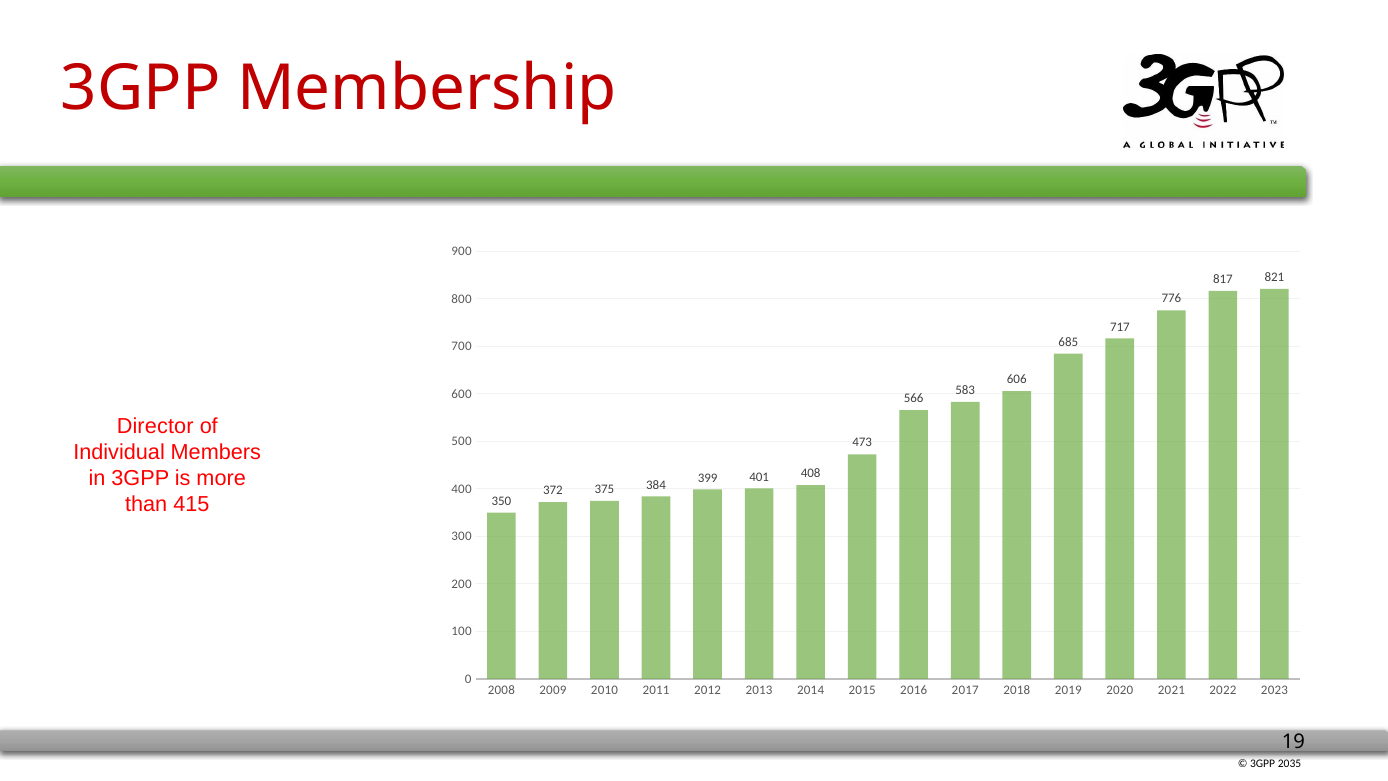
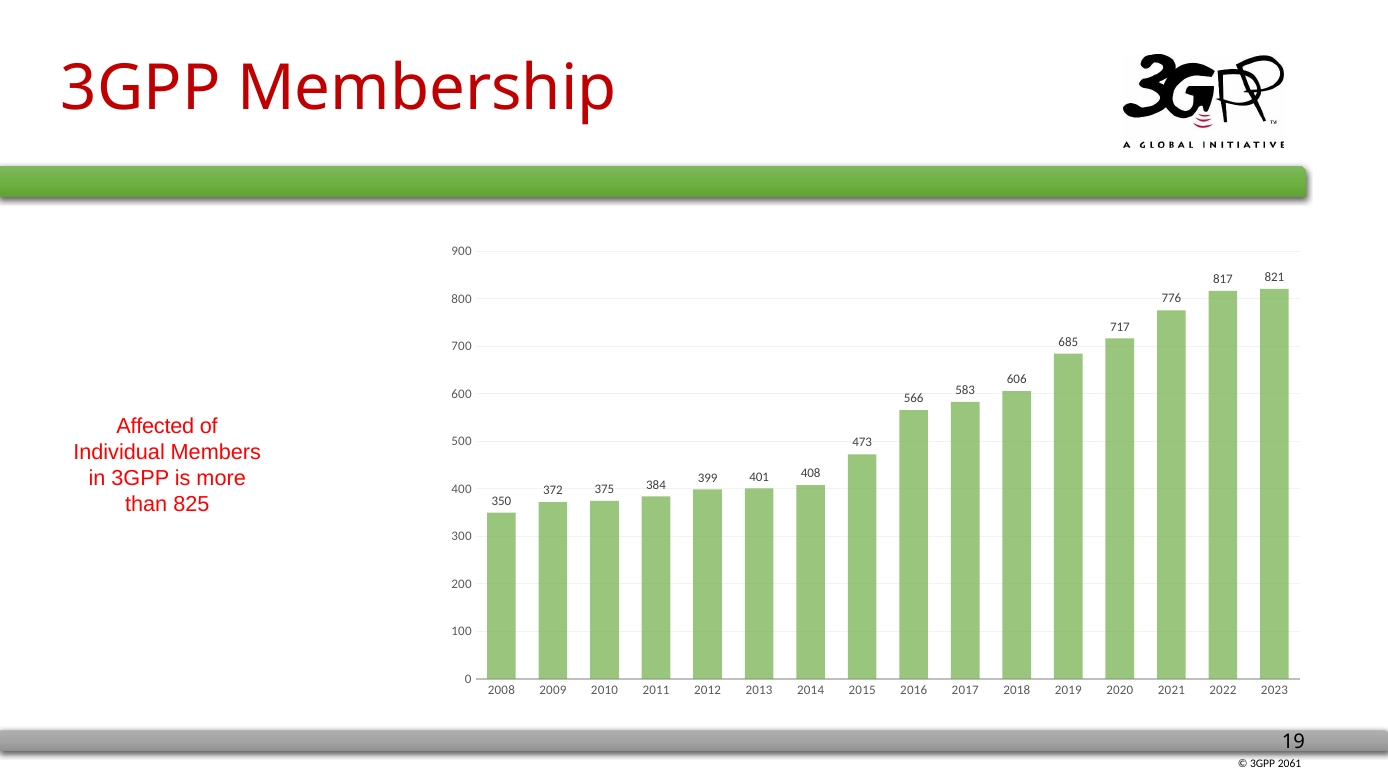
Director: Director -> Affected (155, 426)
415: 415 -> 825 (191, 504)
2035: 2035 -> 2061 (1289, 763)
